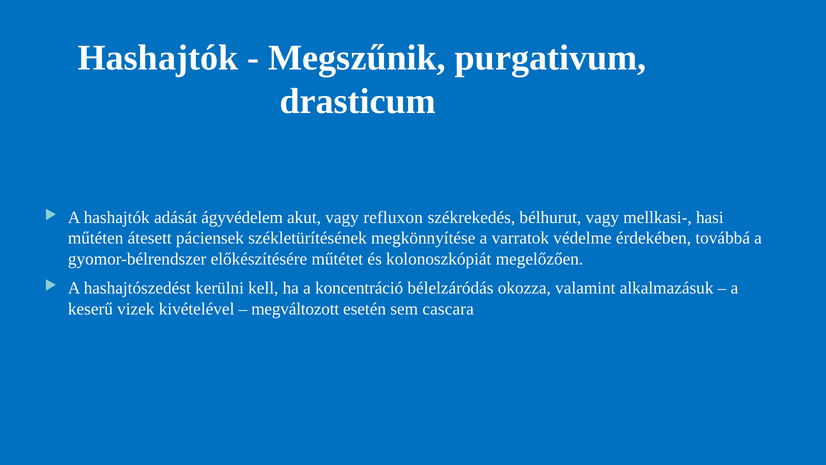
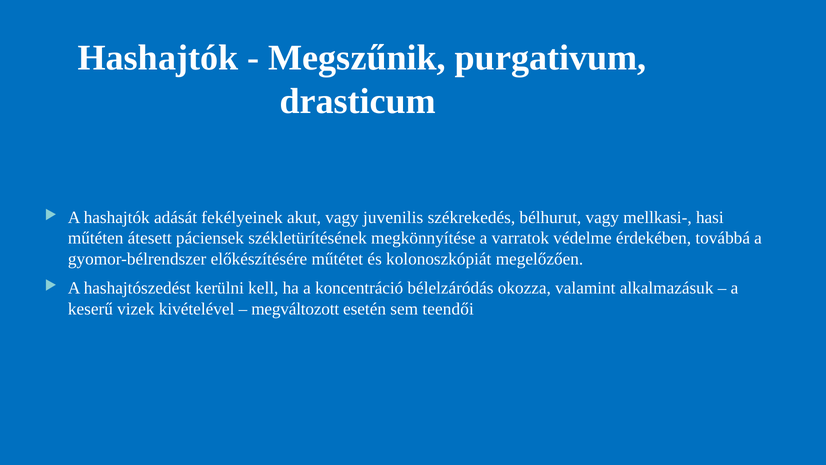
ágyvédelem: ágyvédelem -> fekélyeinek (242, 217)
refluxon: refluxon -> juvenilis (393, 217)
cascara: cascara -> teendői (448, 309)
